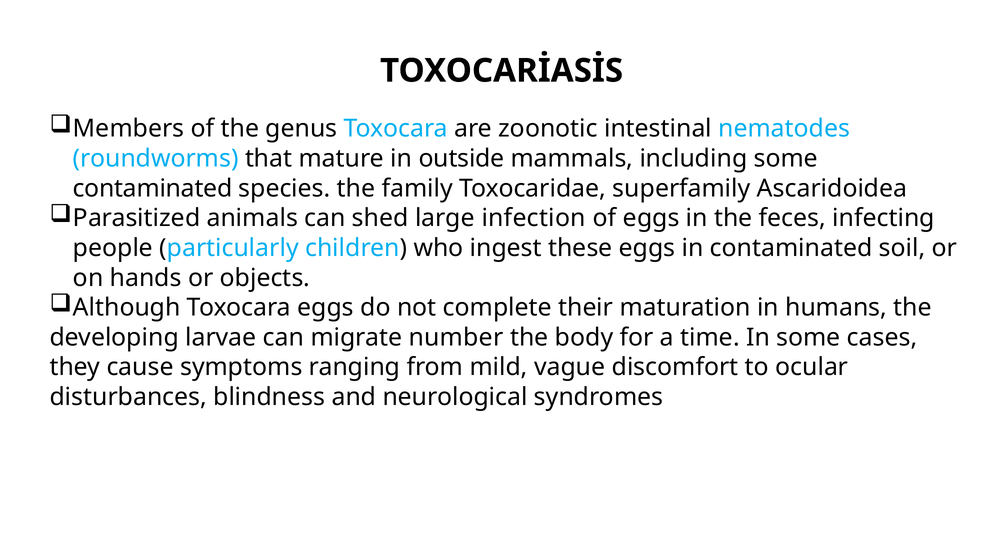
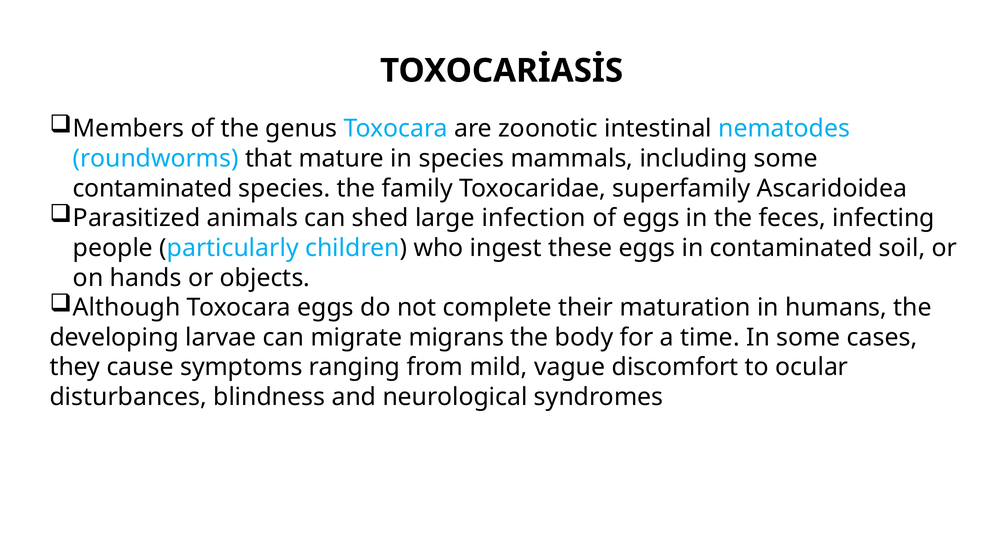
in outside: outside -> species (461, 159)
number: number -> migrans (456, 338)
